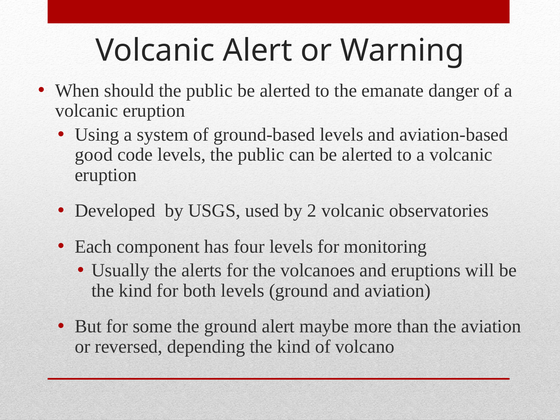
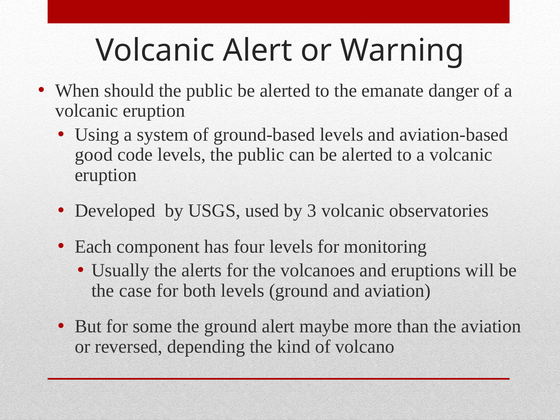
2: 2 -> 3 (312, 211)
kind: kind -> case (135, 291)
